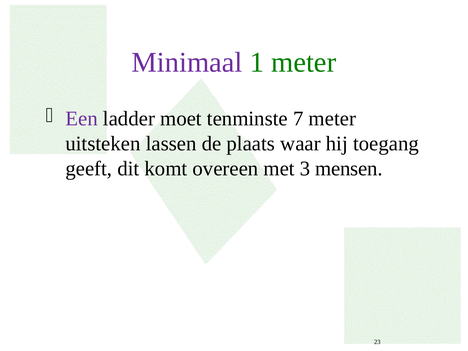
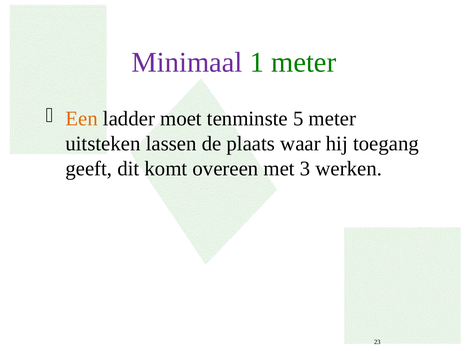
Een colour: purple -> orange (82, 119)
7: 7 -> 5 (298, 119)
mensen: mensen -> werken (349, 169)
